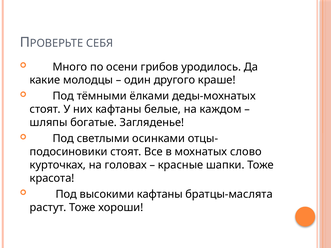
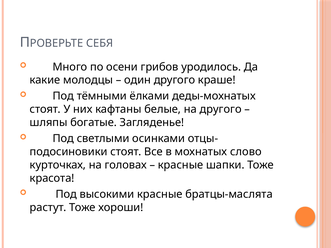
на каждом: каждом -> другого (221, 109)
высокими кафтаны: кафтаны -> красные (160, 194)
